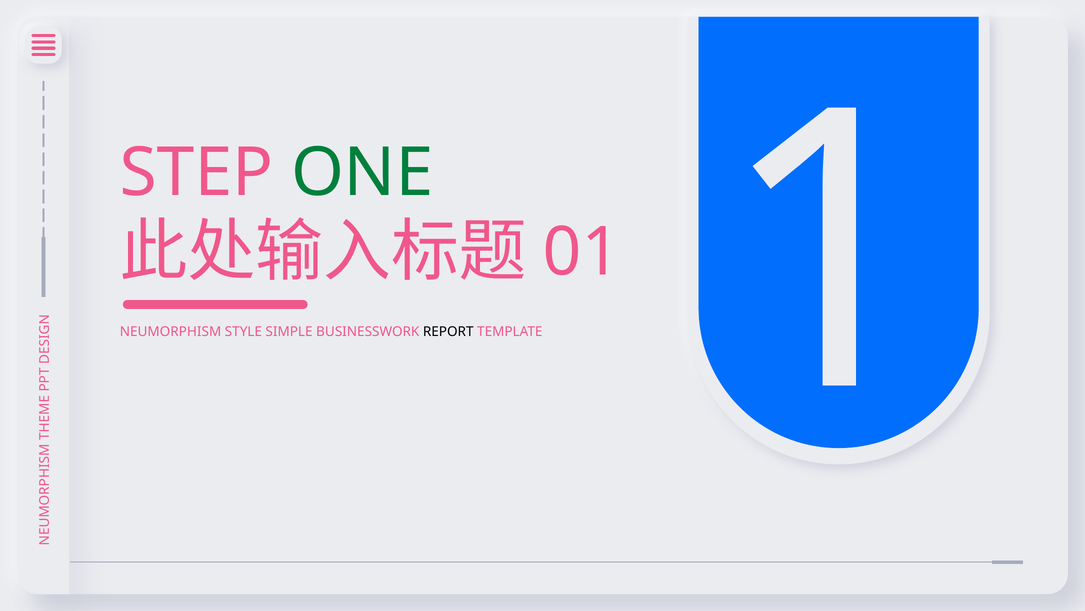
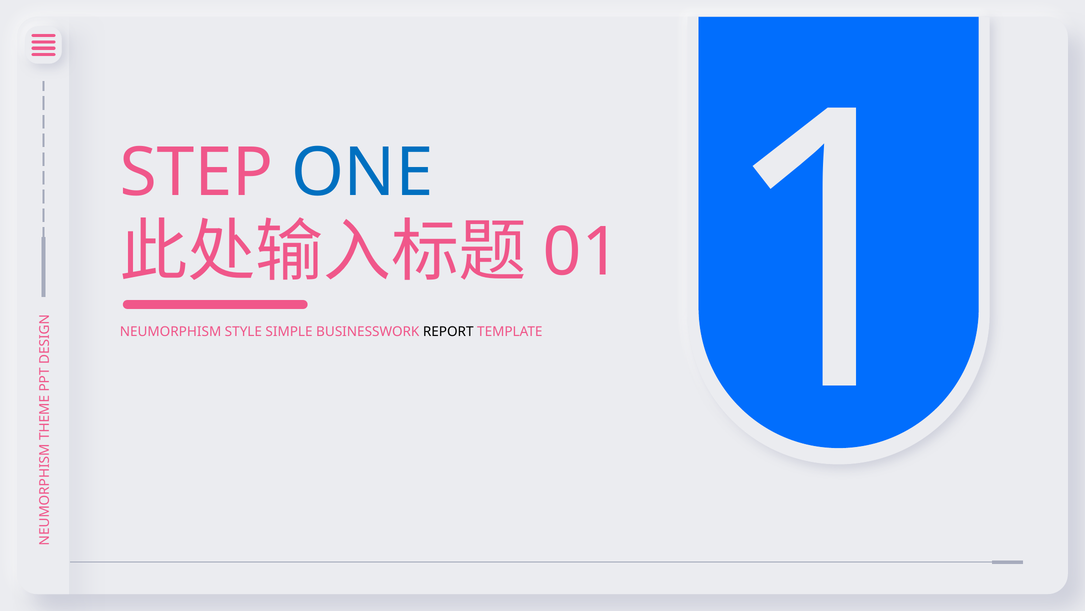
ONE colour: green -> blue (362, 173)
